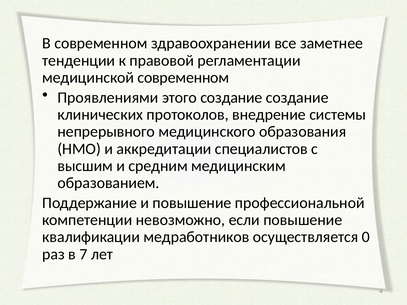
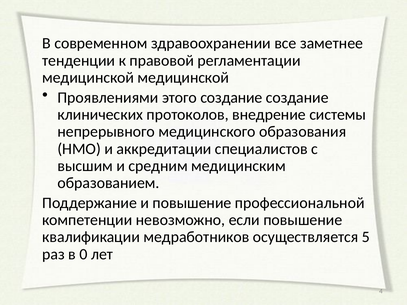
медицинской современном: современном -> медицинской (183, 78)
0: 0 -> 5 (366, 237)
7: 7 -> 0 (83, 254)
